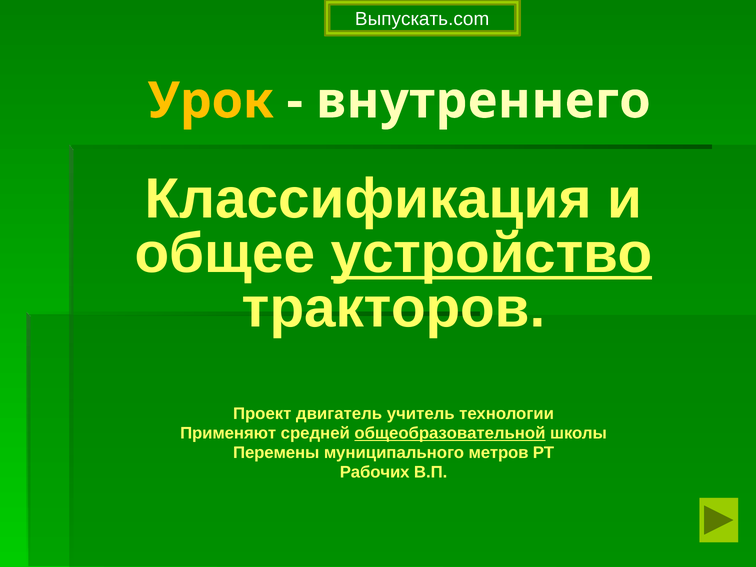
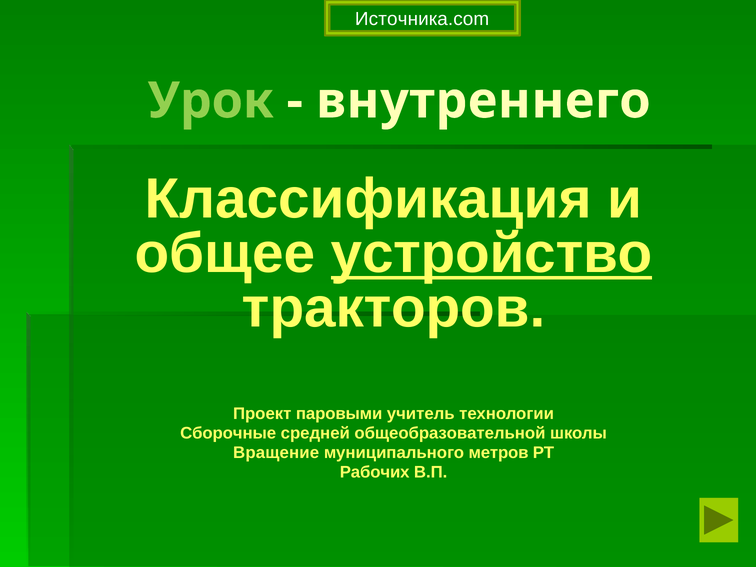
Выпускать.com: Выпускать.com -> Источника.com (422, 19)
Урок colour: yellow -> light green (211, 101)
двигатель: двигатель -> паровыми (339, 414)
Применяют: Применяют -> Сборочные (228, 433)
общеобразовательной underline: present -> none (450, 433)
Перемены: Перемены -> Вращение (276, 453)
